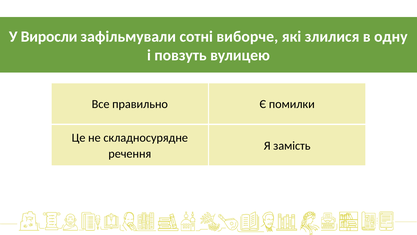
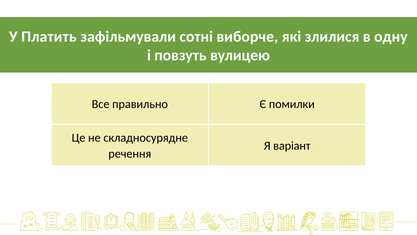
Виросли: Виросли -> Платить (49, 36)
замість: замість -> варіант (292, 145)
